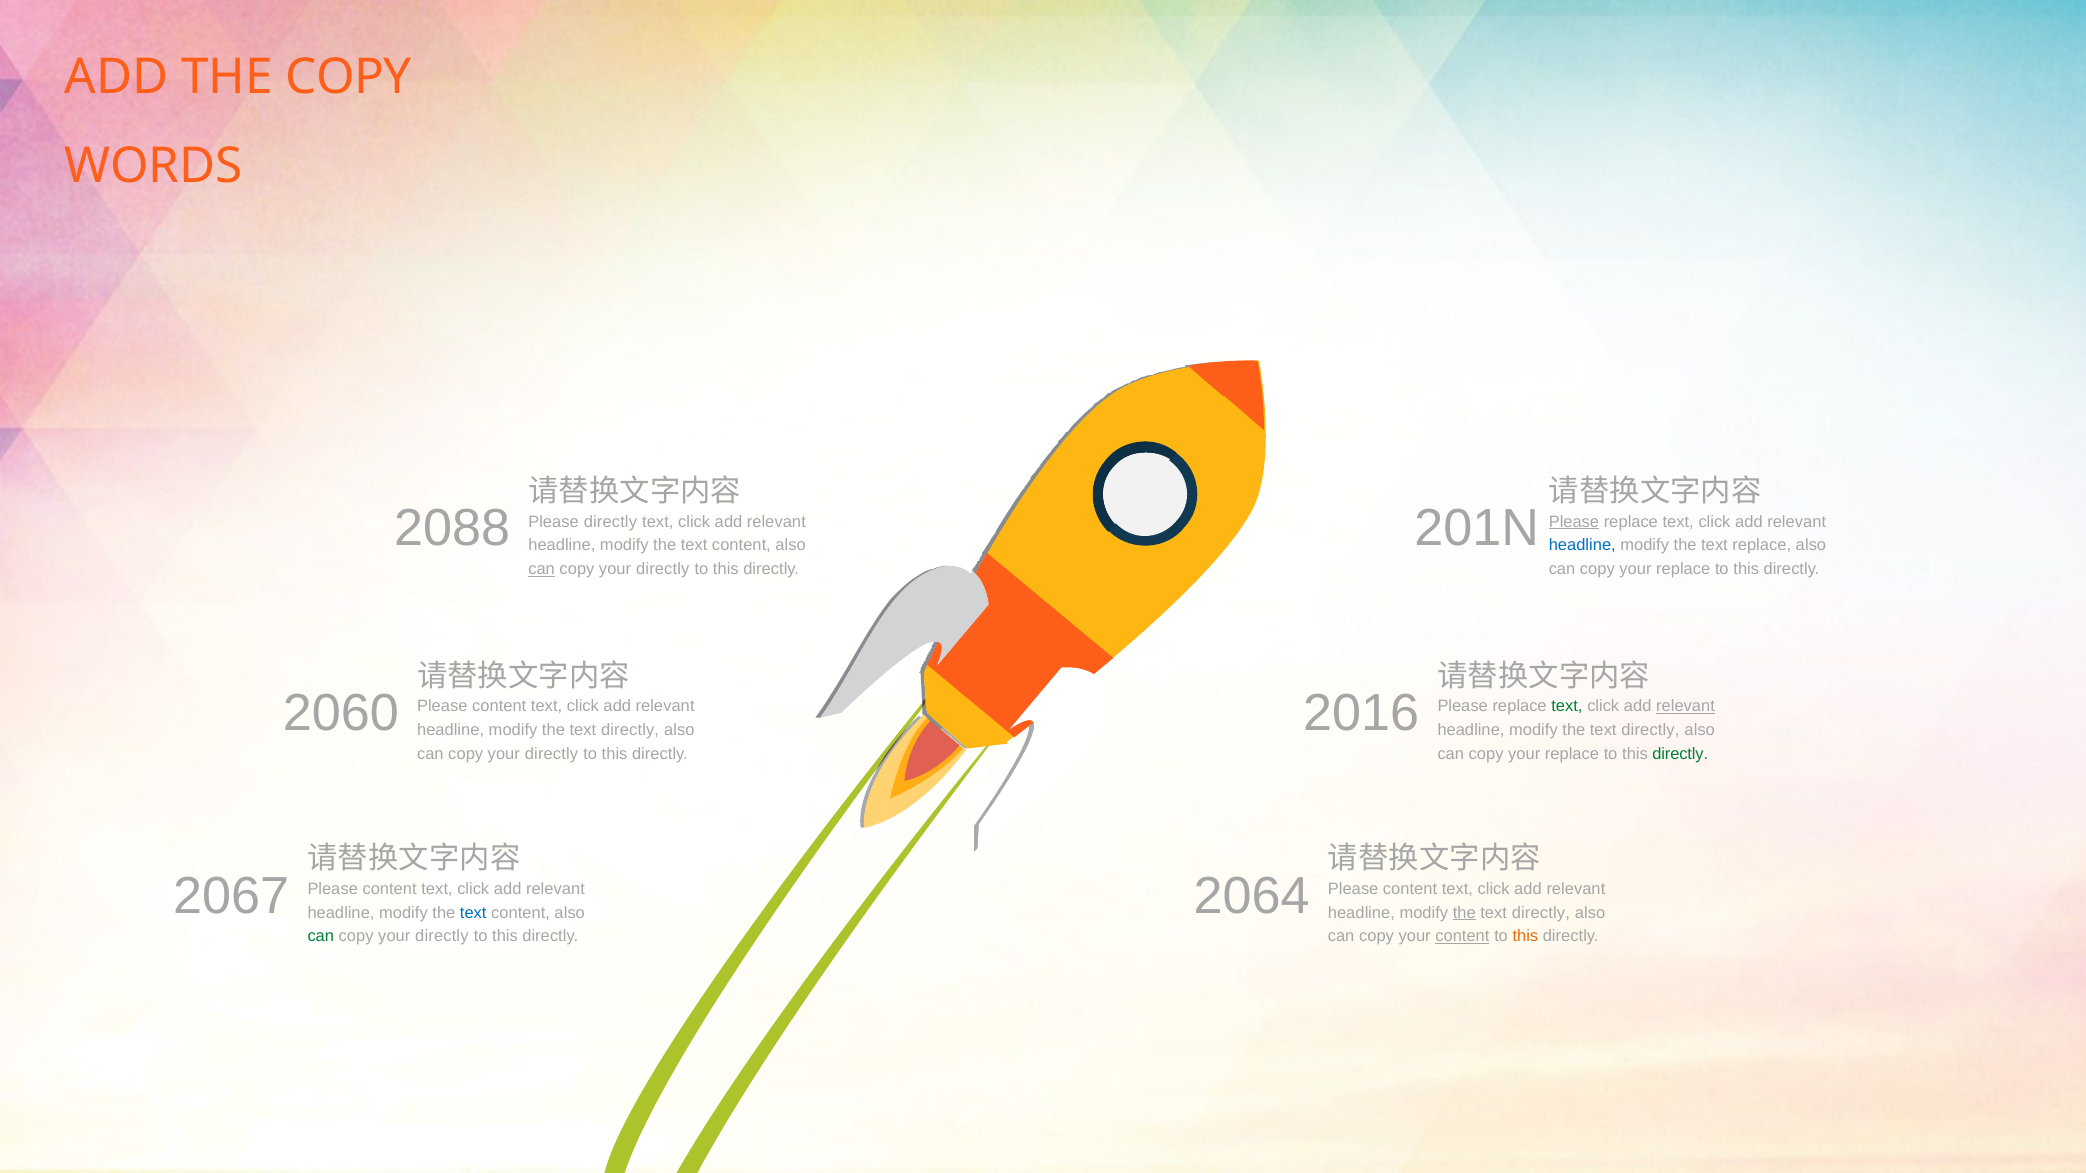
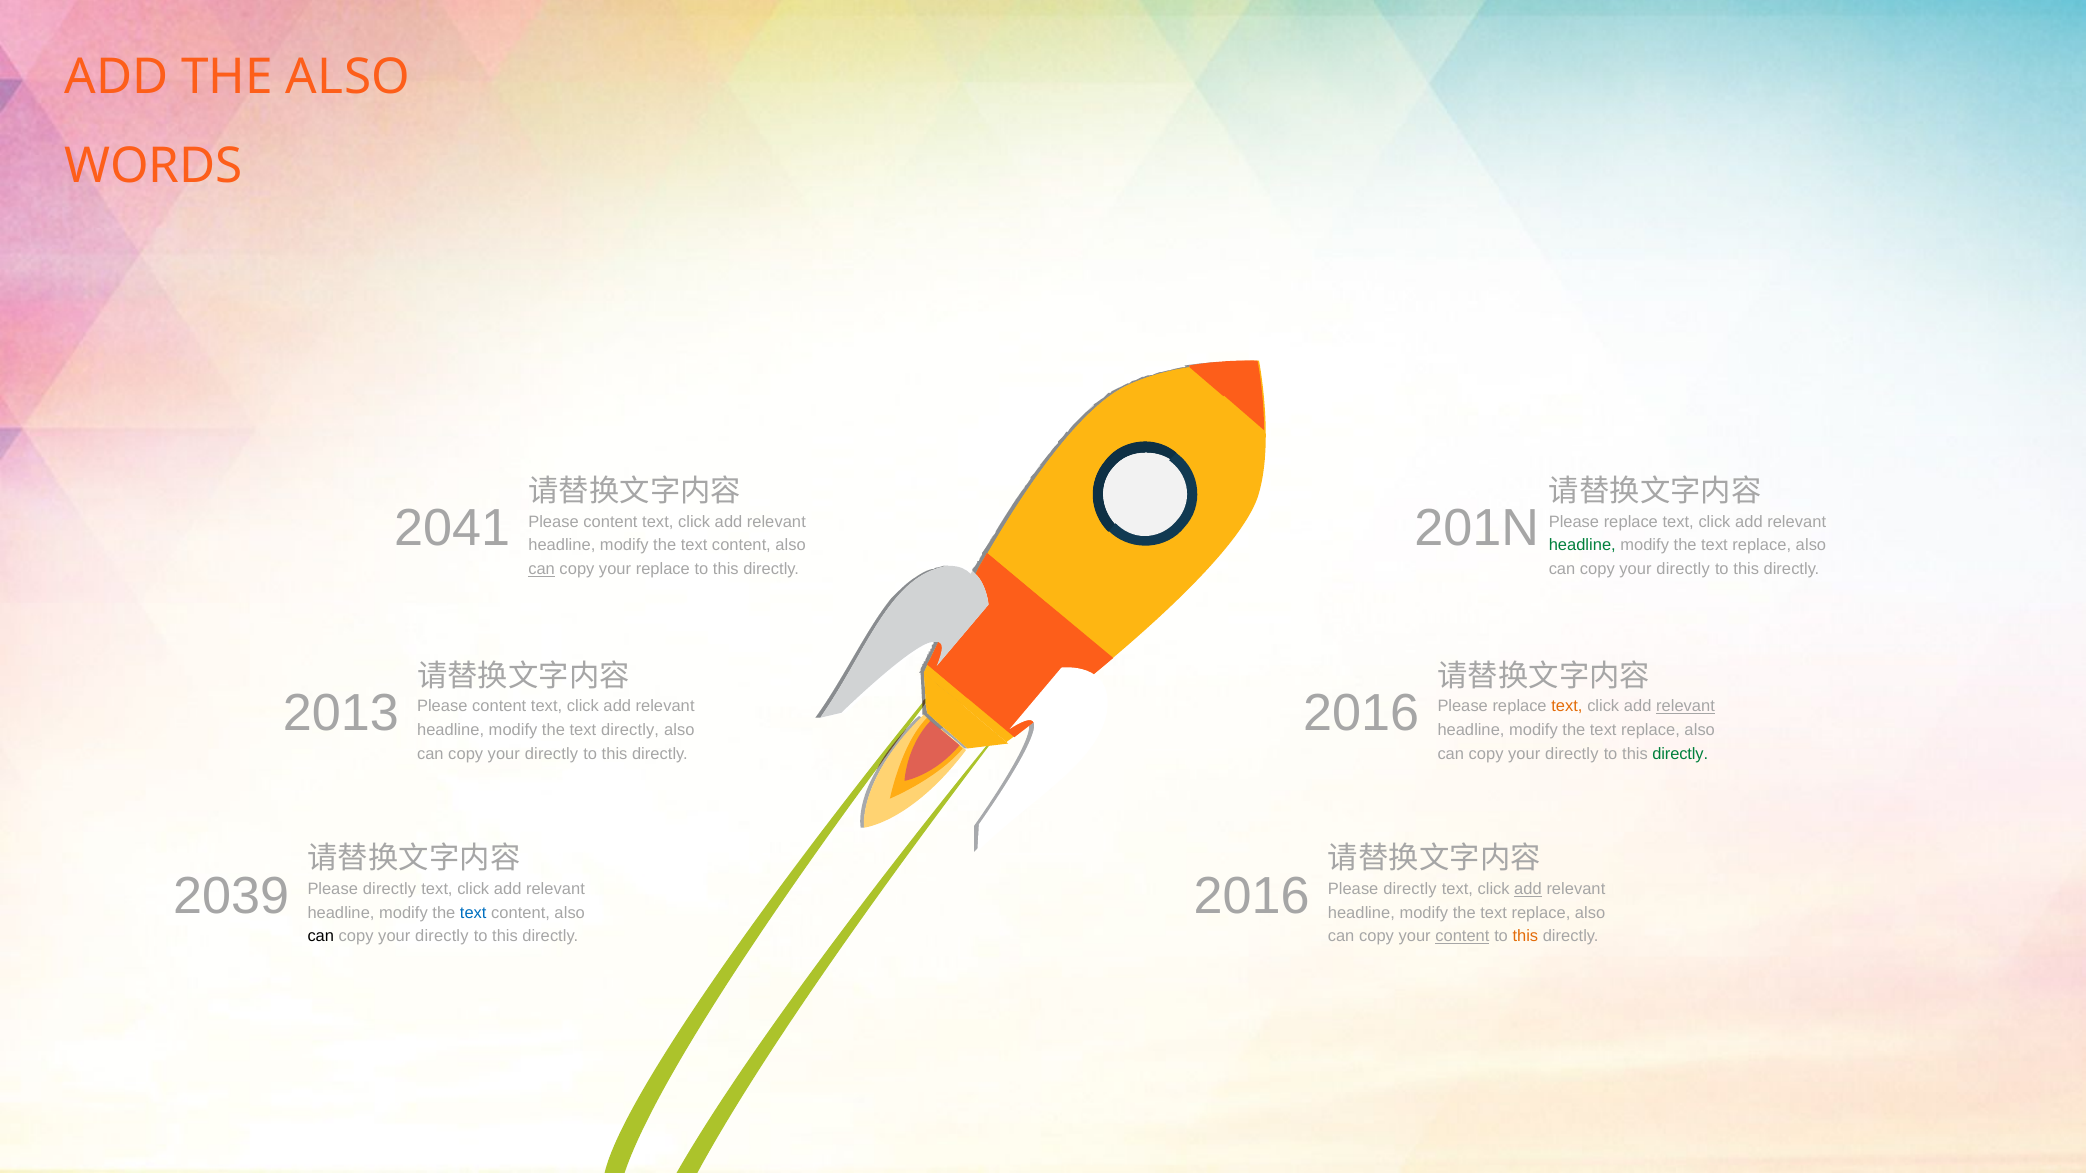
THE COPY: COPY -> ALSO (348, 77)
2088: 2088 -> 2041 (452, 529)
directly: directly -> content (610, 522)
Please underline: present -> none (1574, 522)
headline colour: blue -> green (1582, 546)
directly: directly -> replace (663, 569)
replace: replace -> directly (1683, 569)
2060: 2060 -> 2013 (341, 714)
text colour: green -> orange (1567, 707)
directly: directly -> replace (1650, 730)
replace: replace -> directly (1572, 754)
2067: 2067 -> 2039 (231, 896)
2064: 2064 -> 2016 (1252, 896)
content: content -> directly (390, 889)
content: content -> directly (1410, 889)
add underline: none -> present (1528, 889)
the underline: present -> none (1464, 913)
directly: directly -> replace (1541, 913)
can colour: green -> black (321, 937)
